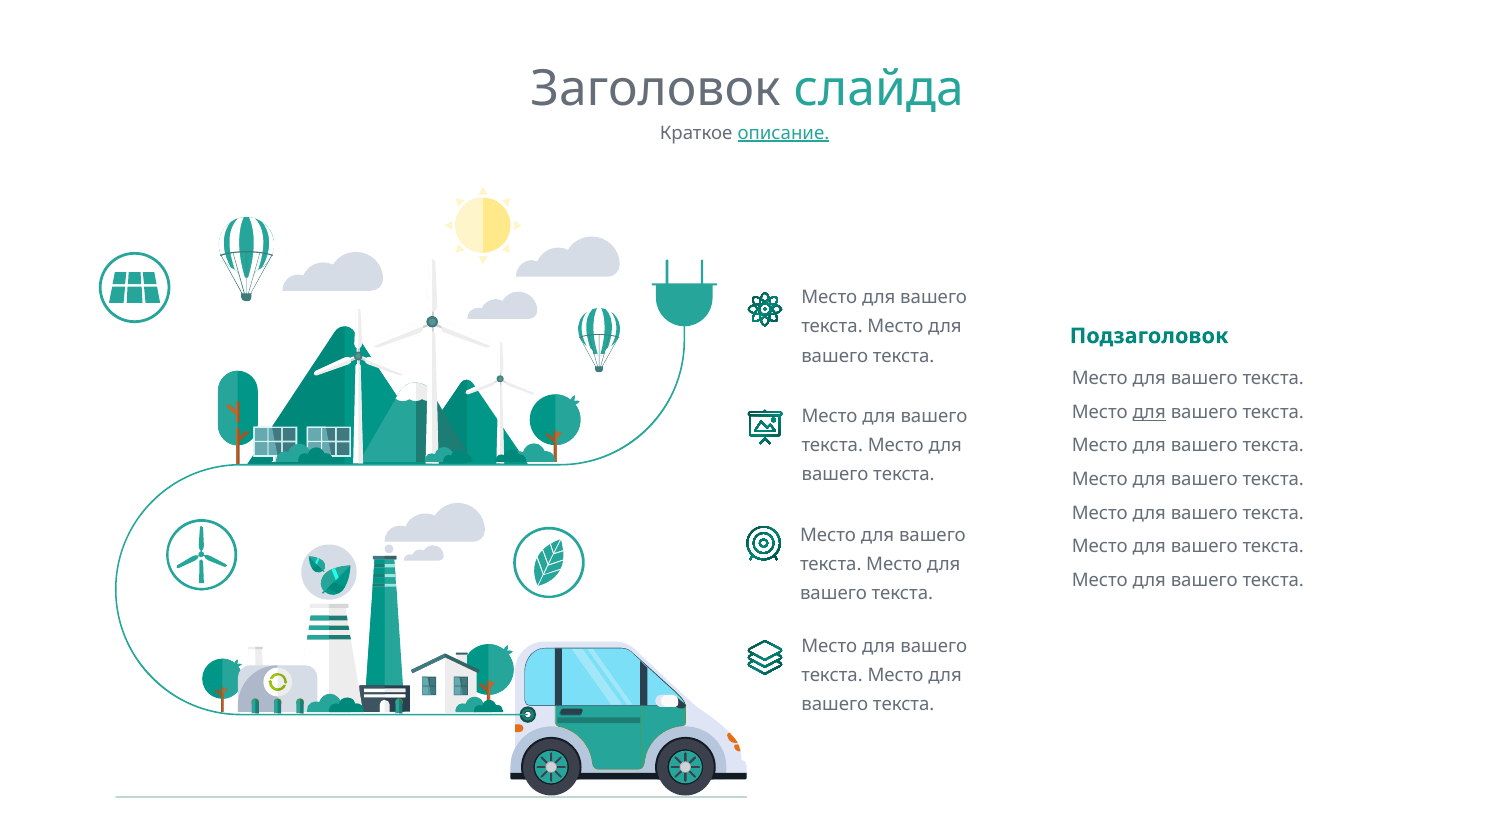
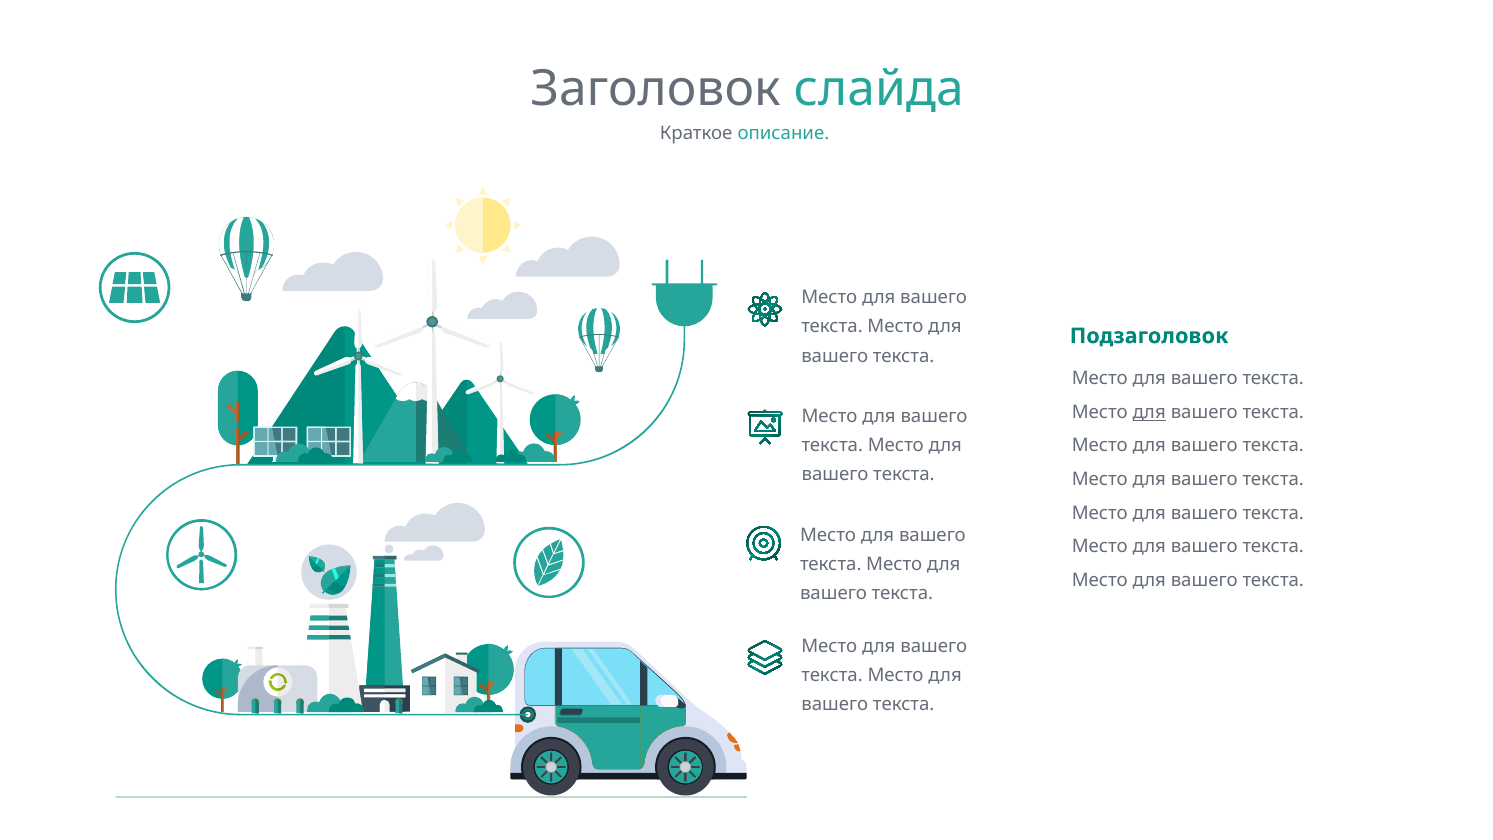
описание underline: present -> none (783, 133)
